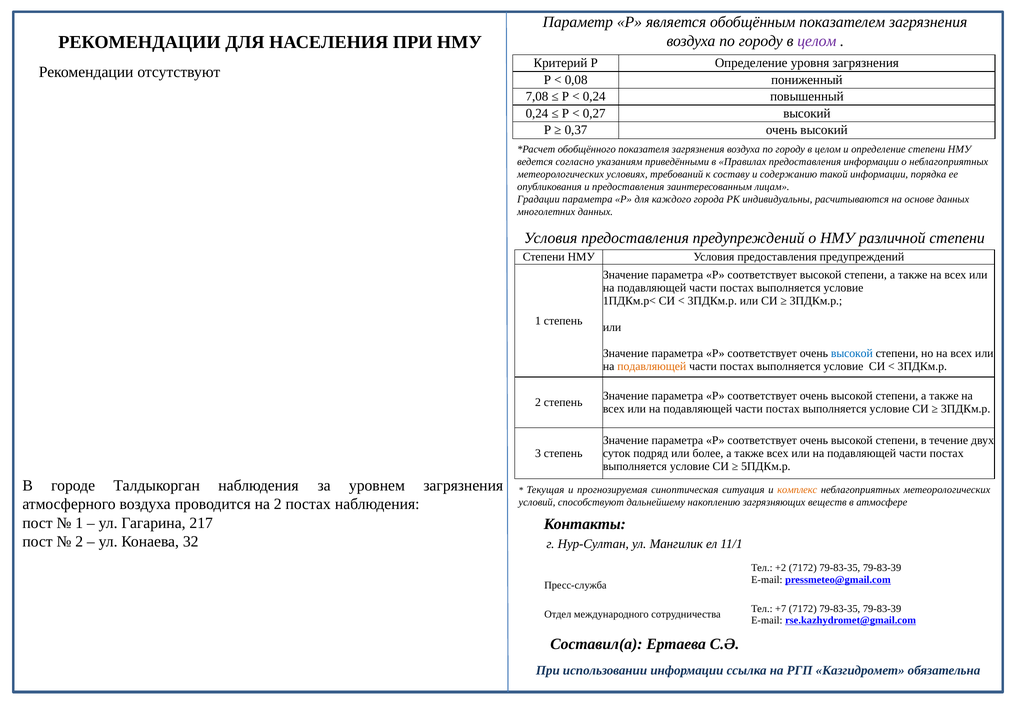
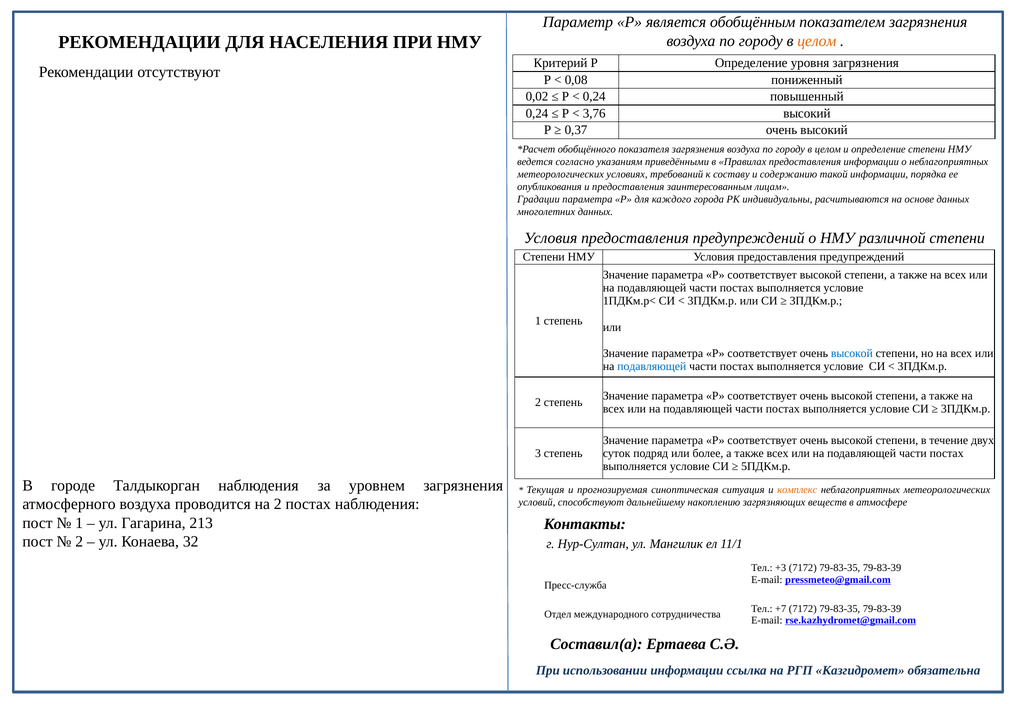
целом colour: purple -> orange (817, 41)
7,08: 7,08 -> 0,02 (537, 96)
0,27: 0,27 -> 3,76 (594, 113)
подавляющей colour: orange -> blue (652, 366)
217: 217 -> 213 (201, 523)
+2: +2 -> +3 (781, 567)
